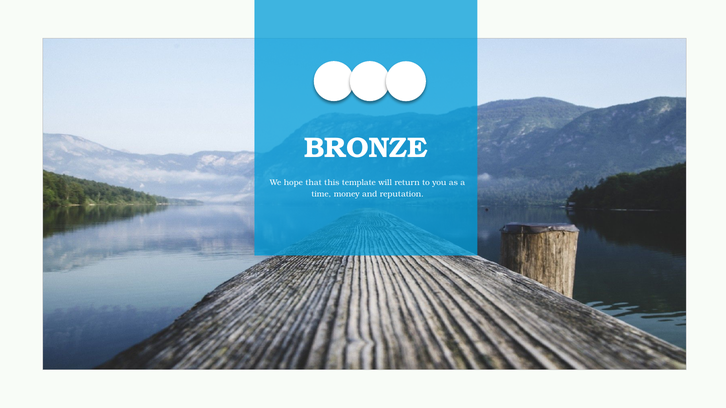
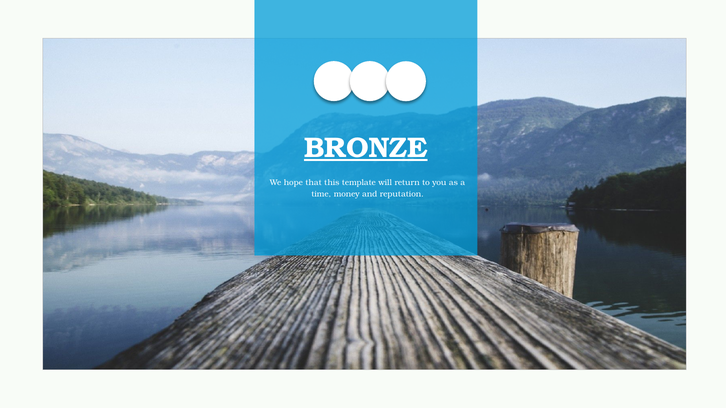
BRONZE underline: none -> present (366, 148)
